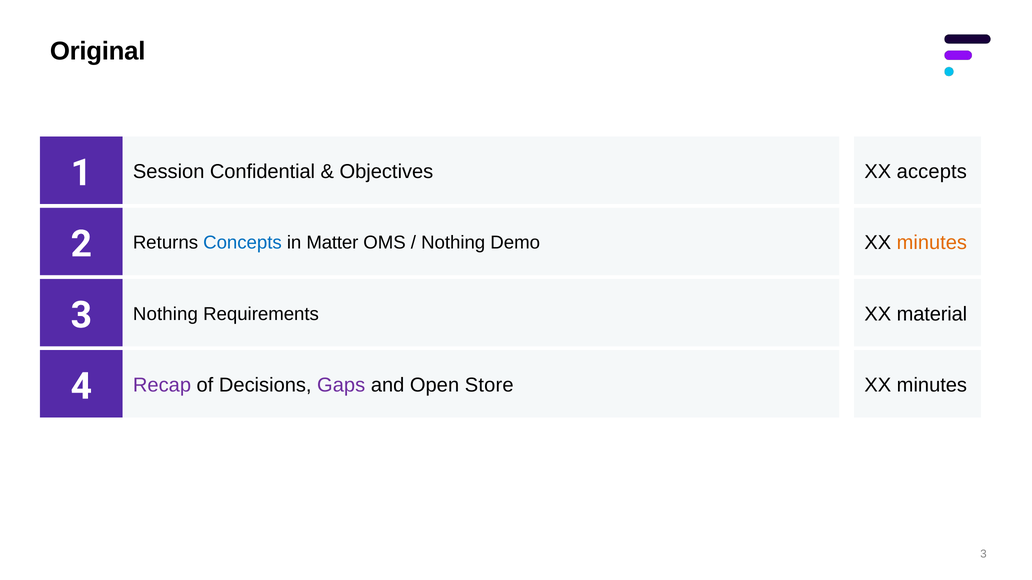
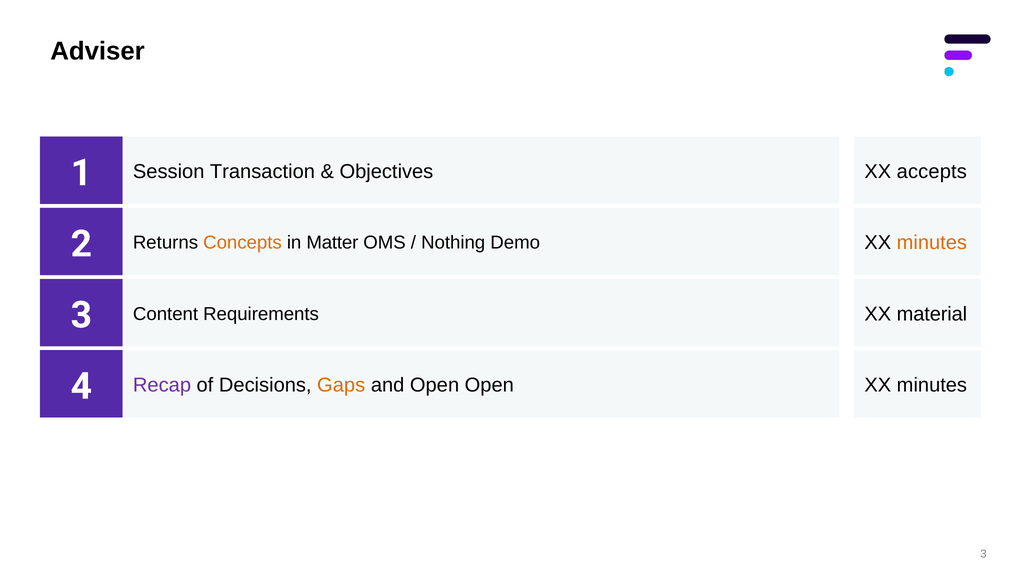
Original: Original -> Adviser (98, 52)
Confidential: Confidential -> Transaction (262, 172)
Concepts colour: blue -> orange (242, 243)
Nothing: Nothing -> Content (166, 314)
Gaps colour: purple -> orange (341, 385)
Open Store: Store -> Open (489, 385)
